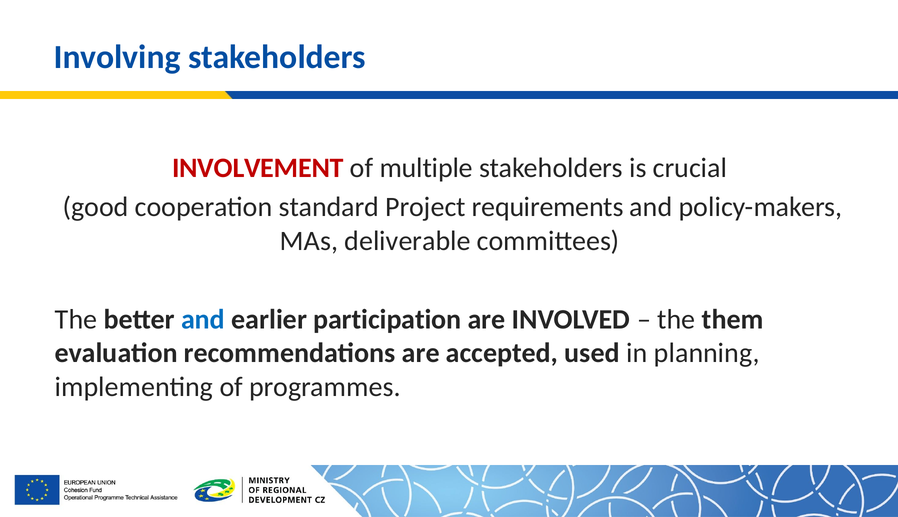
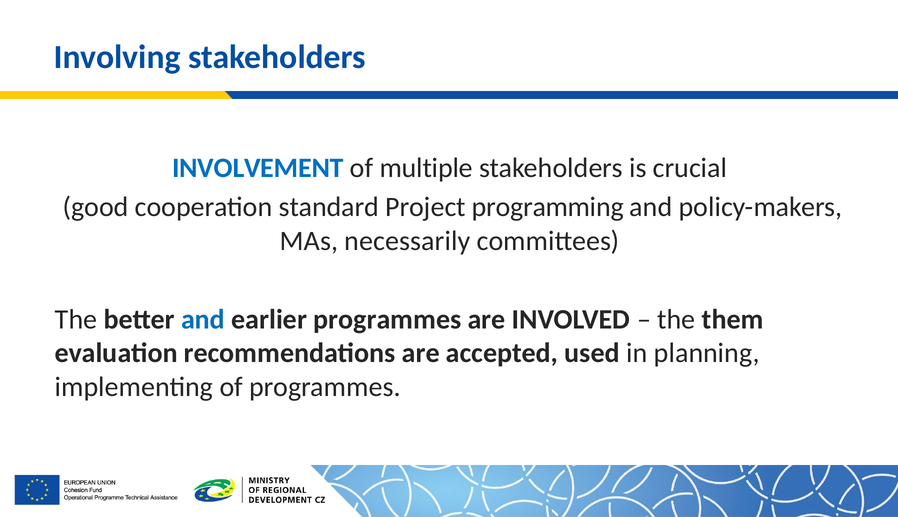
INVOLVEMENT colour: red -> blue (258, 168)
requirements: requirements -> programming (548, 207)
deliverable: deliverable -> necessarily (407, 241)
earlier participation: participation -> programmes (387, 320)
